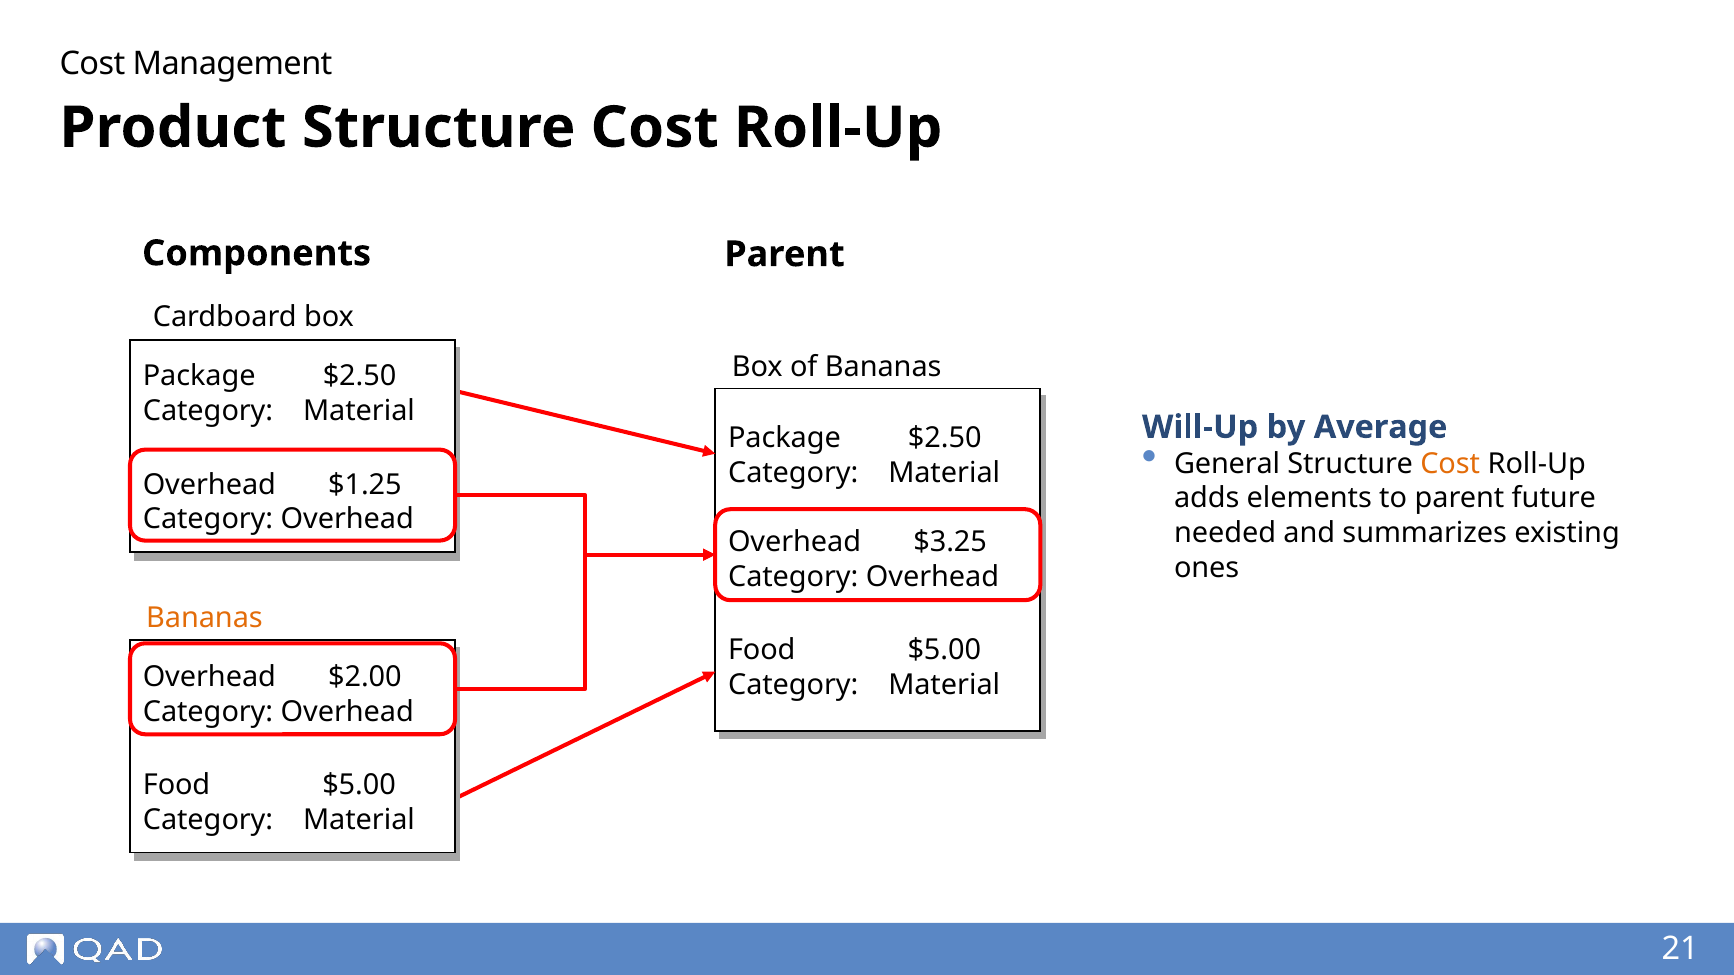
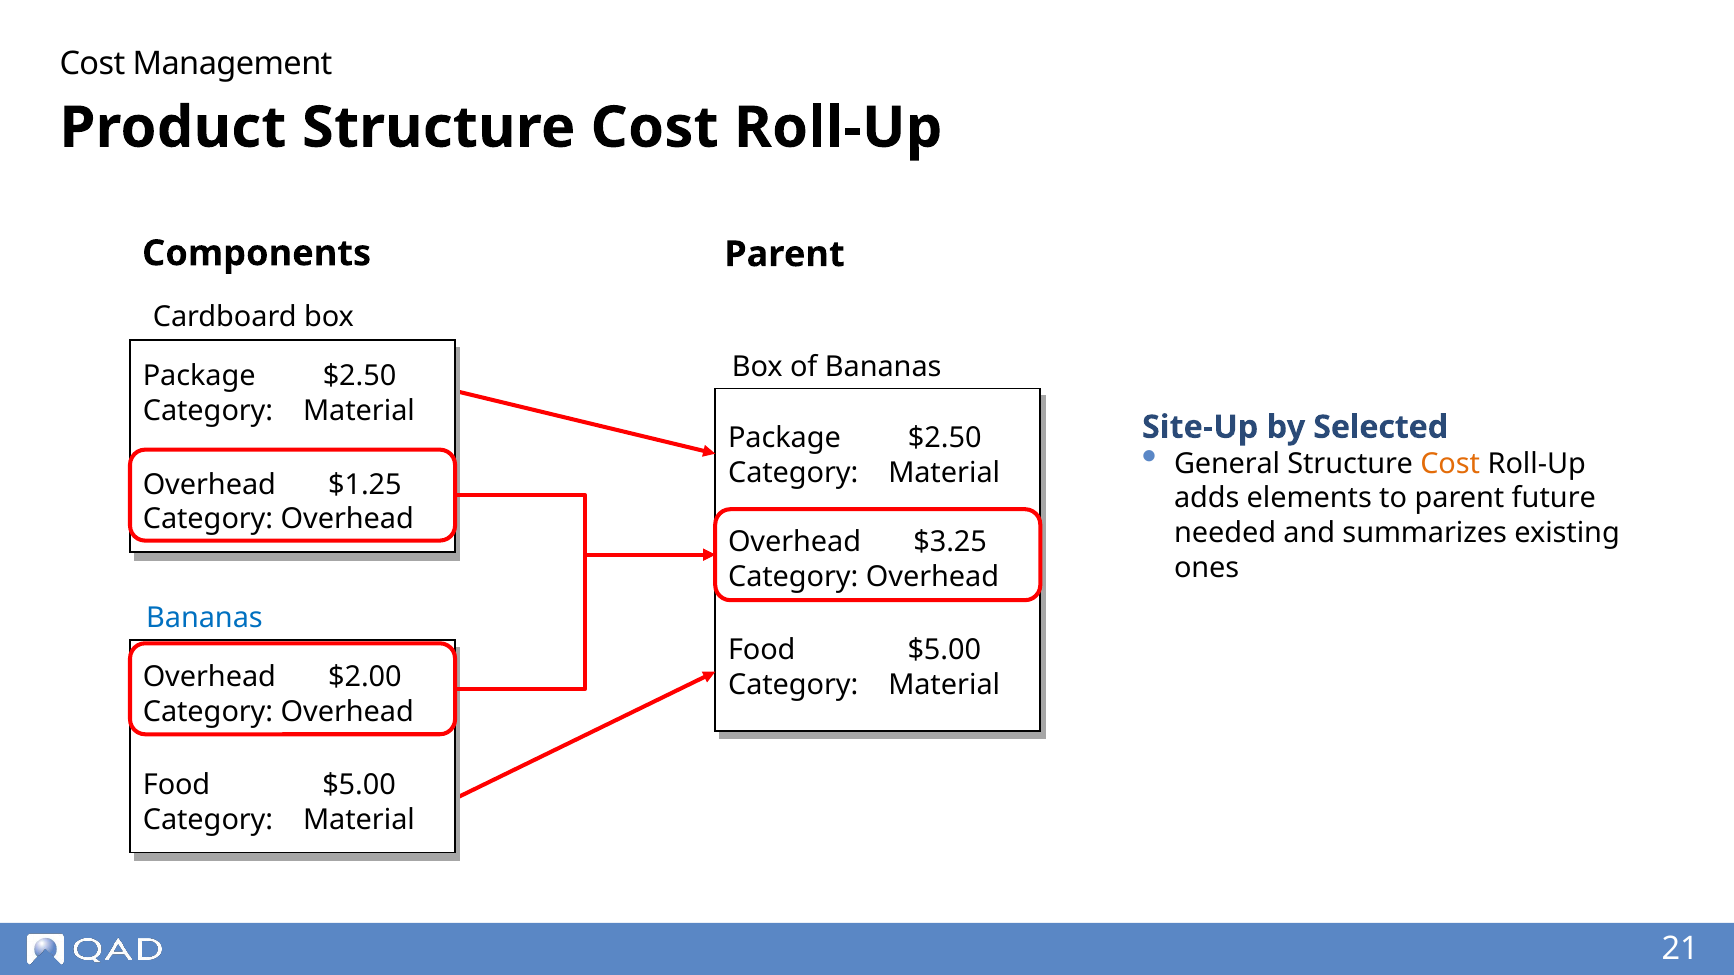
Will-Up: Will-Up -> Site-Up (1200, 427)
Average: Average -> Selected (1381, 427)
Bananas colour: orange -> blue (204, 618)
